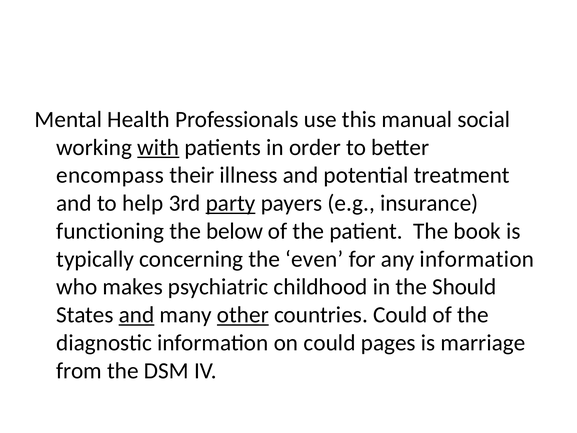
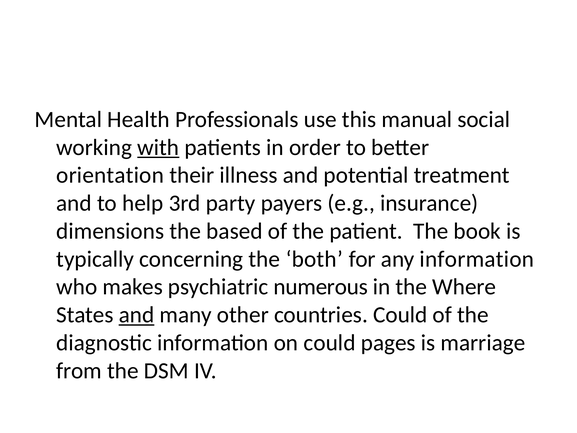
encompass: encompass -> orientation (110, 175)
party underline: present -> none (231, 203)
functioning: functioning -> dimensions (110, 231)
below: below -> based (234, 231)
even: even -> both (314, 259)
childhood: childhood -> numerous (321, 287)
Should: Should -> Where (464, 287)
other underline: present -> none (243, 315)
